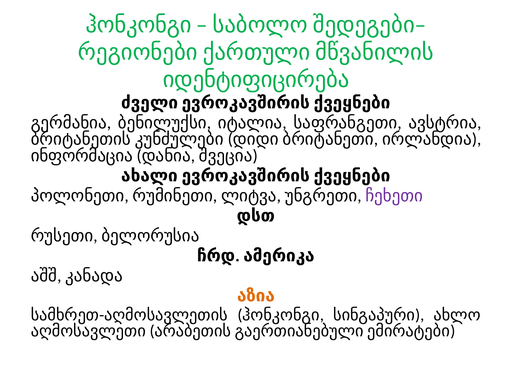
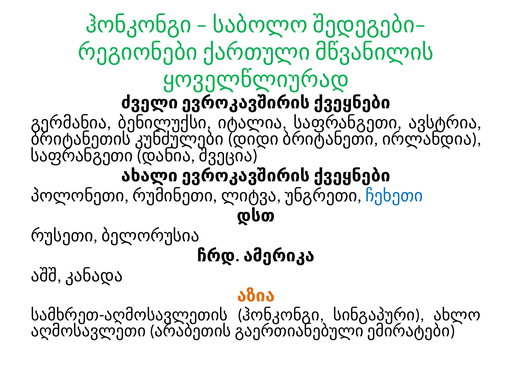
იდენტიფიცირება: იდენტიფიცირება -> ყოველწლიურად (256, 80)
ინფორმაცია: ინფორმაცია -> საფრანგეთი (82, 156)
ჩეხეთი colour: purple -> blue (394, 196)
